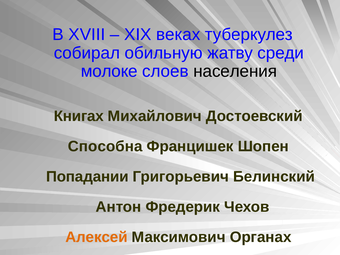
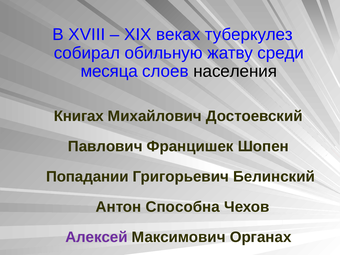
молоке: молоке -> месяца (109, 71)
Способна: Способна -> Павлович (105, 146)
Фредерик: Фредерик -> Способна (183, 207)
Алексей colour: orange -> purple (96, 237)
